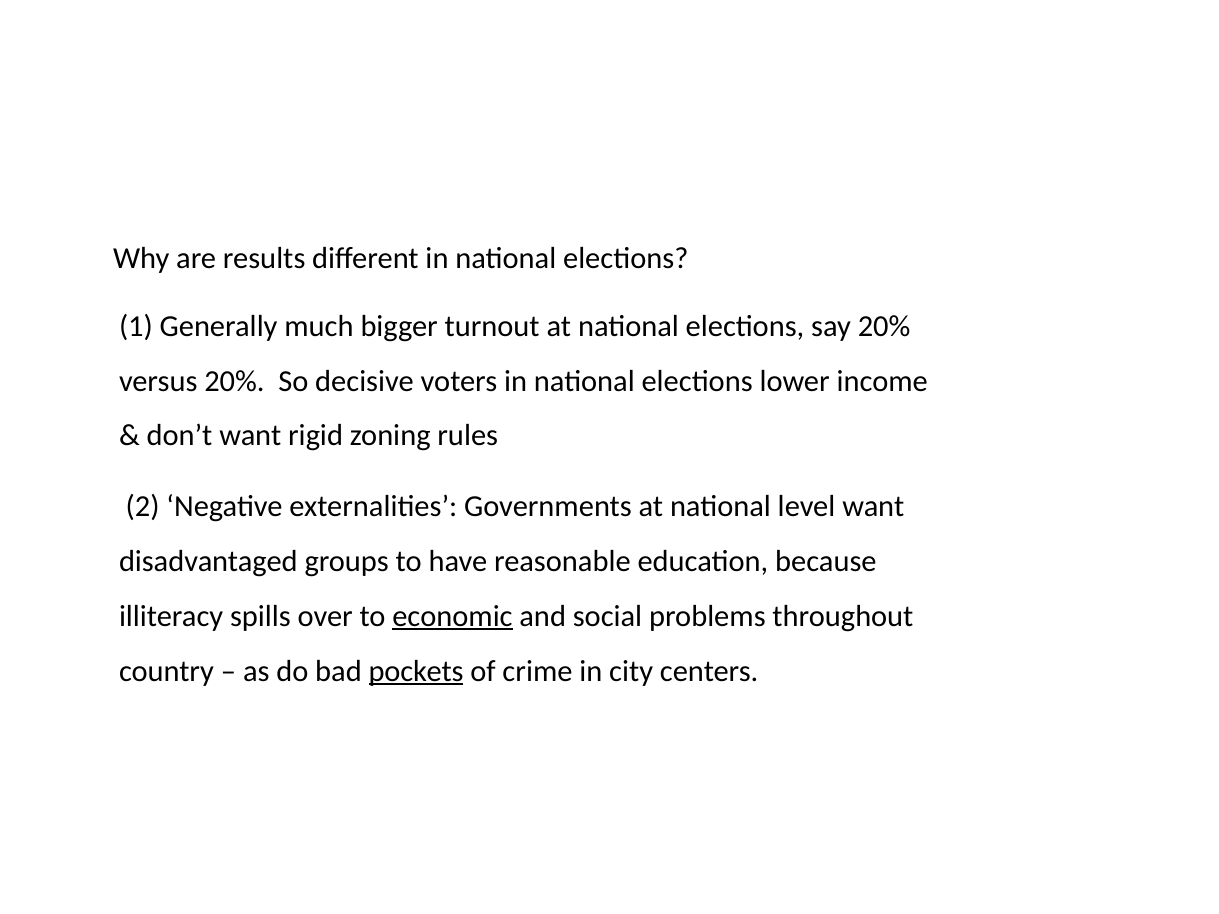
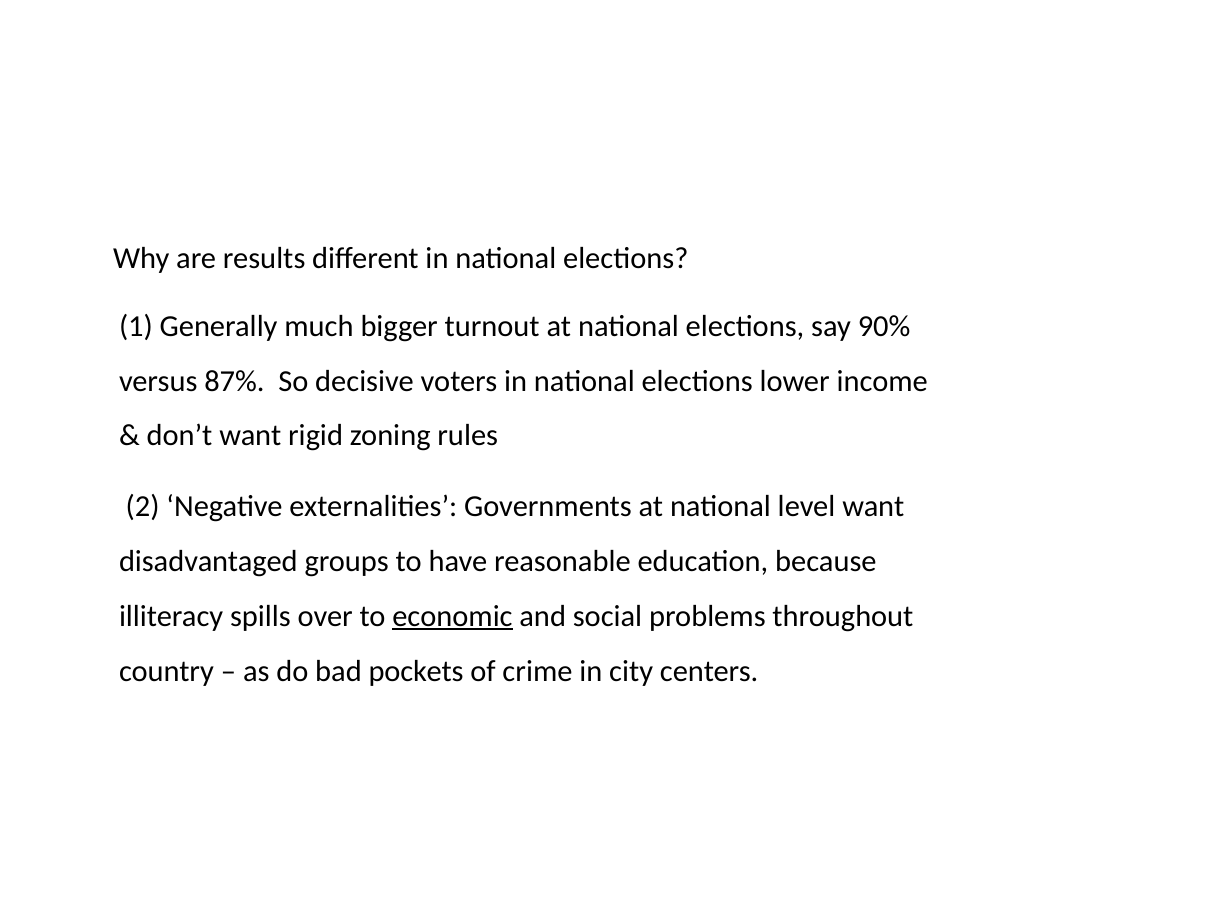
say 20%: 20% -> 90% (884, 326)
versus 20%: 20% -> 87% (234, 381)
pockets underline: present -> none (416, 671)
